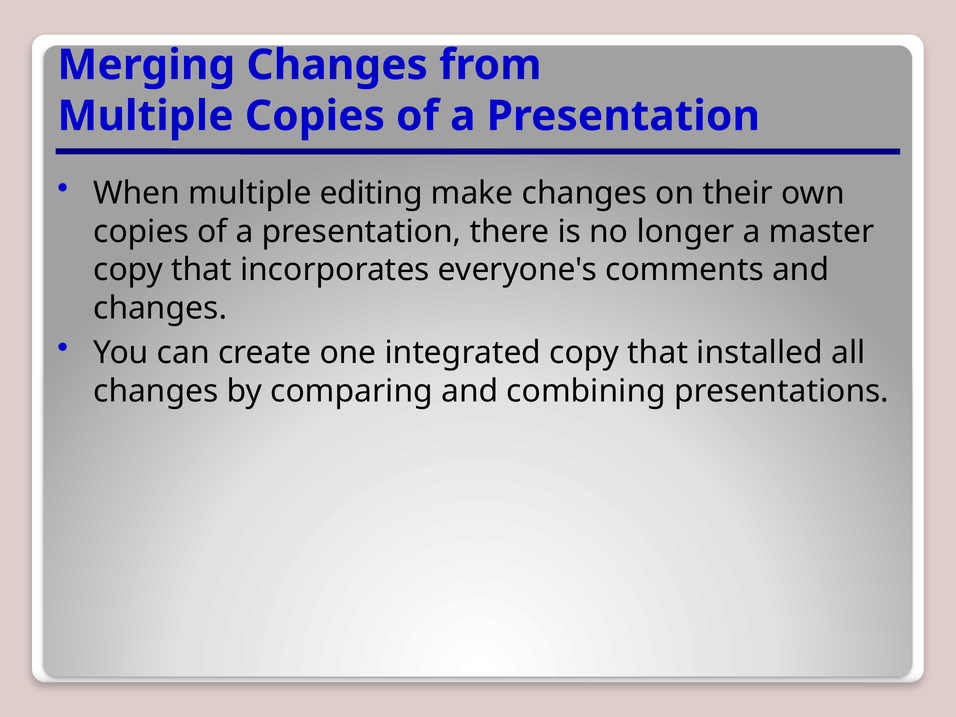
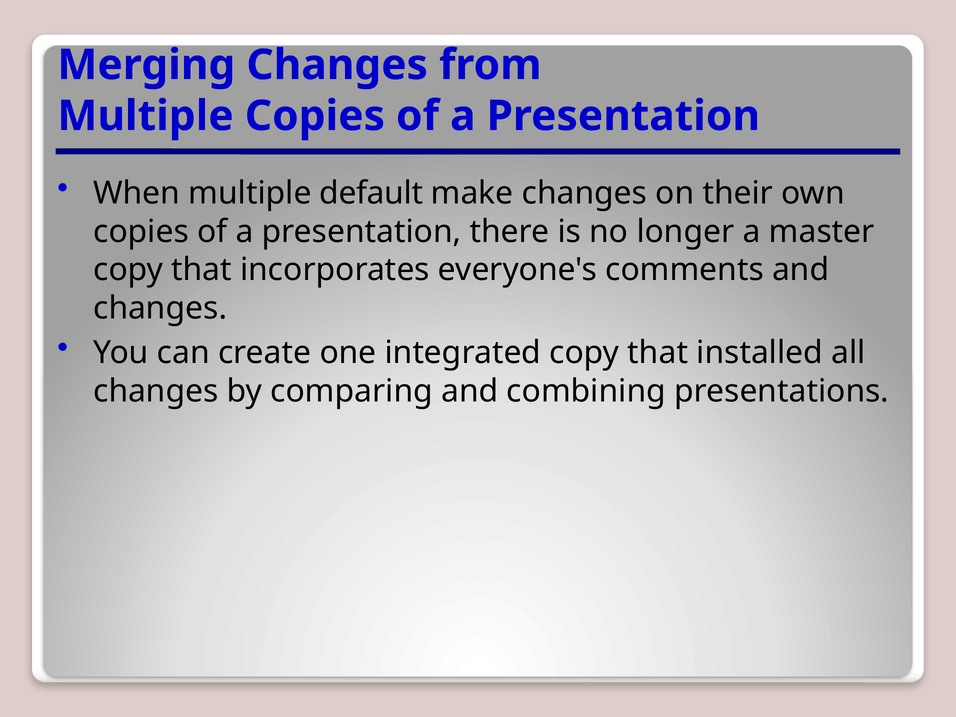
editing: editing -> default (371, 193)
